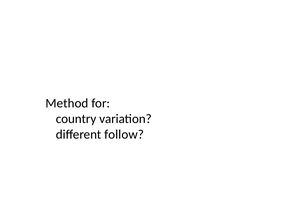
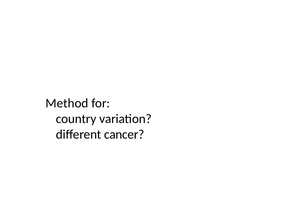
follow: follow -> cancer (124, 134)
